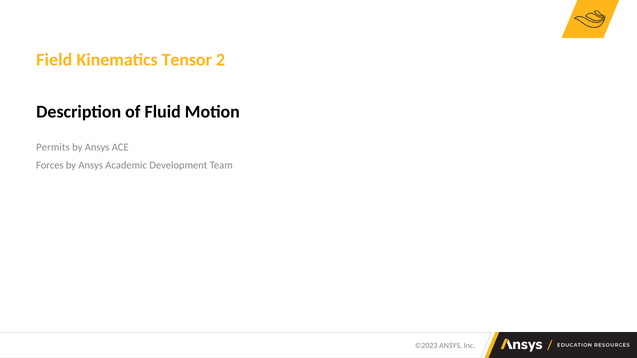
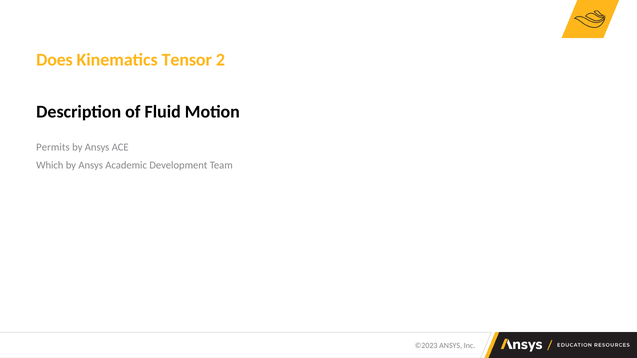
Field: Field -> Does (54, 60)
Forces: Forces -> Which (50, 165)
